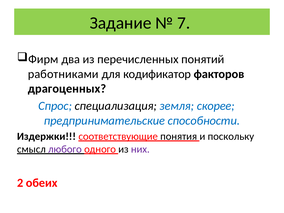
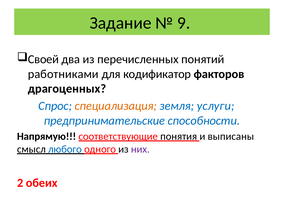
7: 7 -> 9 (184, 23)
Фирм: Фирм -> Своей (43, 59)
специализация colour: black -> orange (116, 106)
скорее: скорее -> услуги (216, 106)
Издержки: Издержки -> Напрямую (47, 136)
поскольку: поскольку -> выписаны (231, 136)
любого colour: purple -> blue (65, 149)
